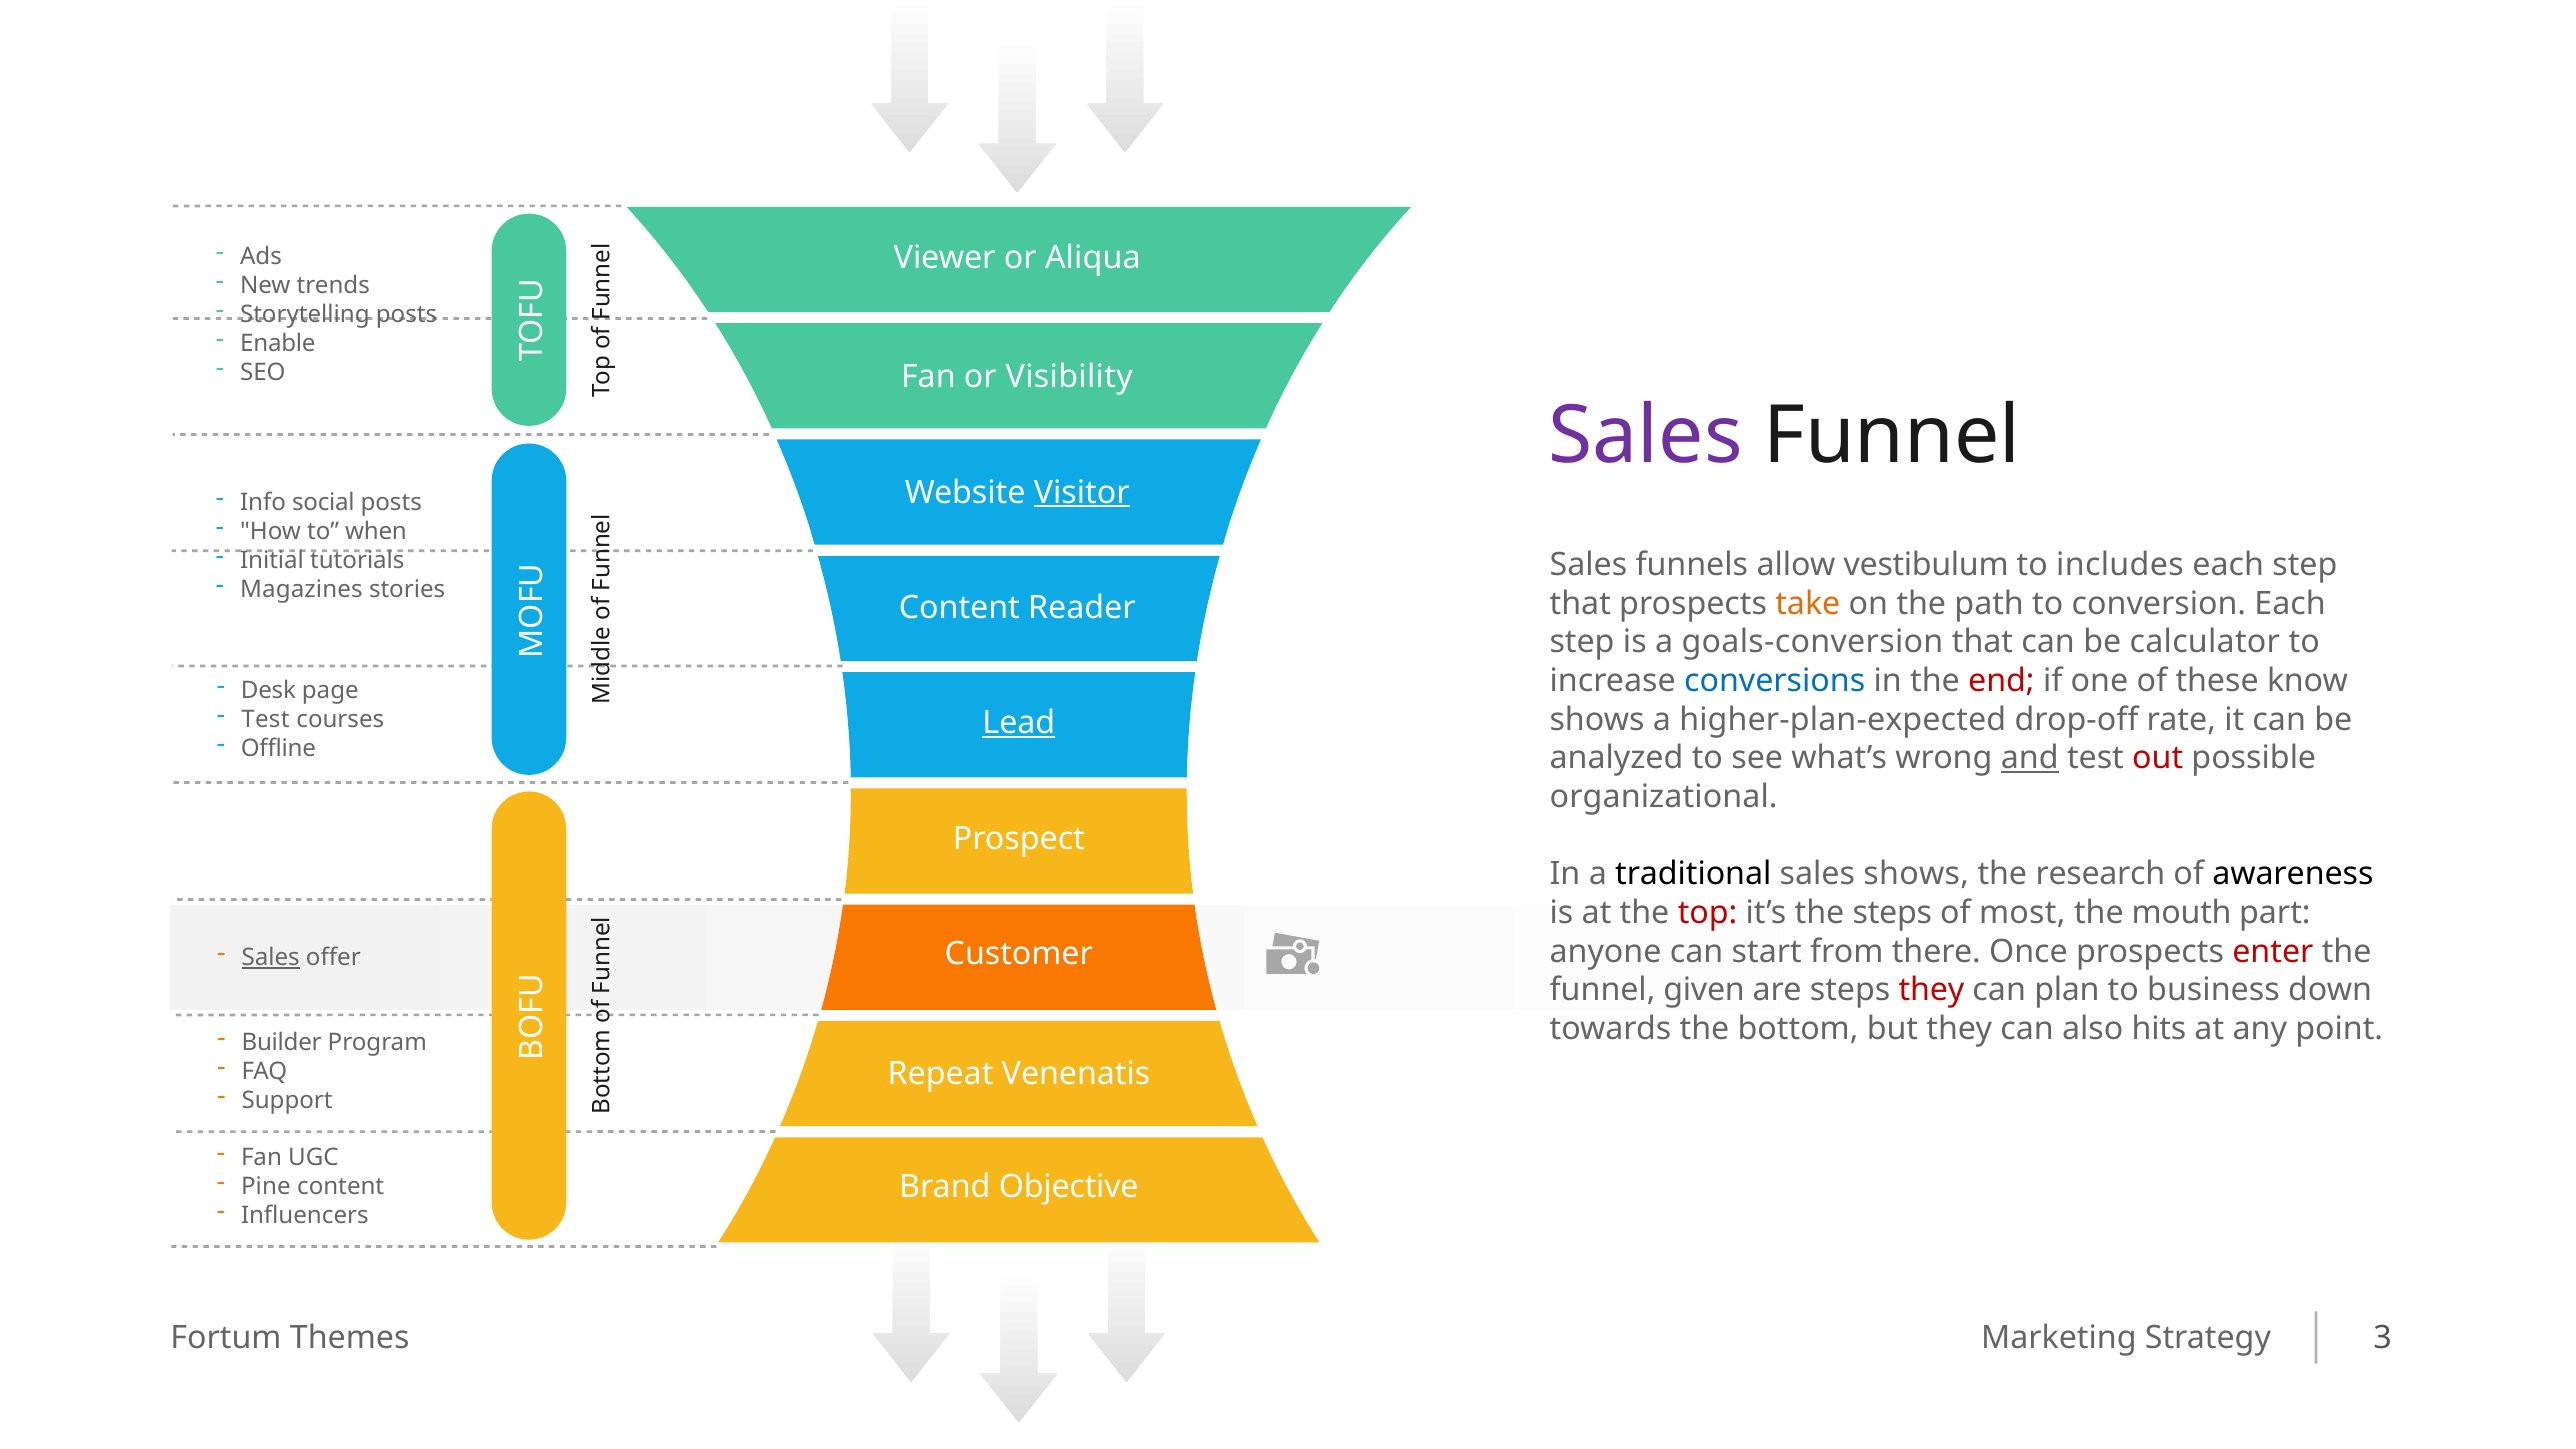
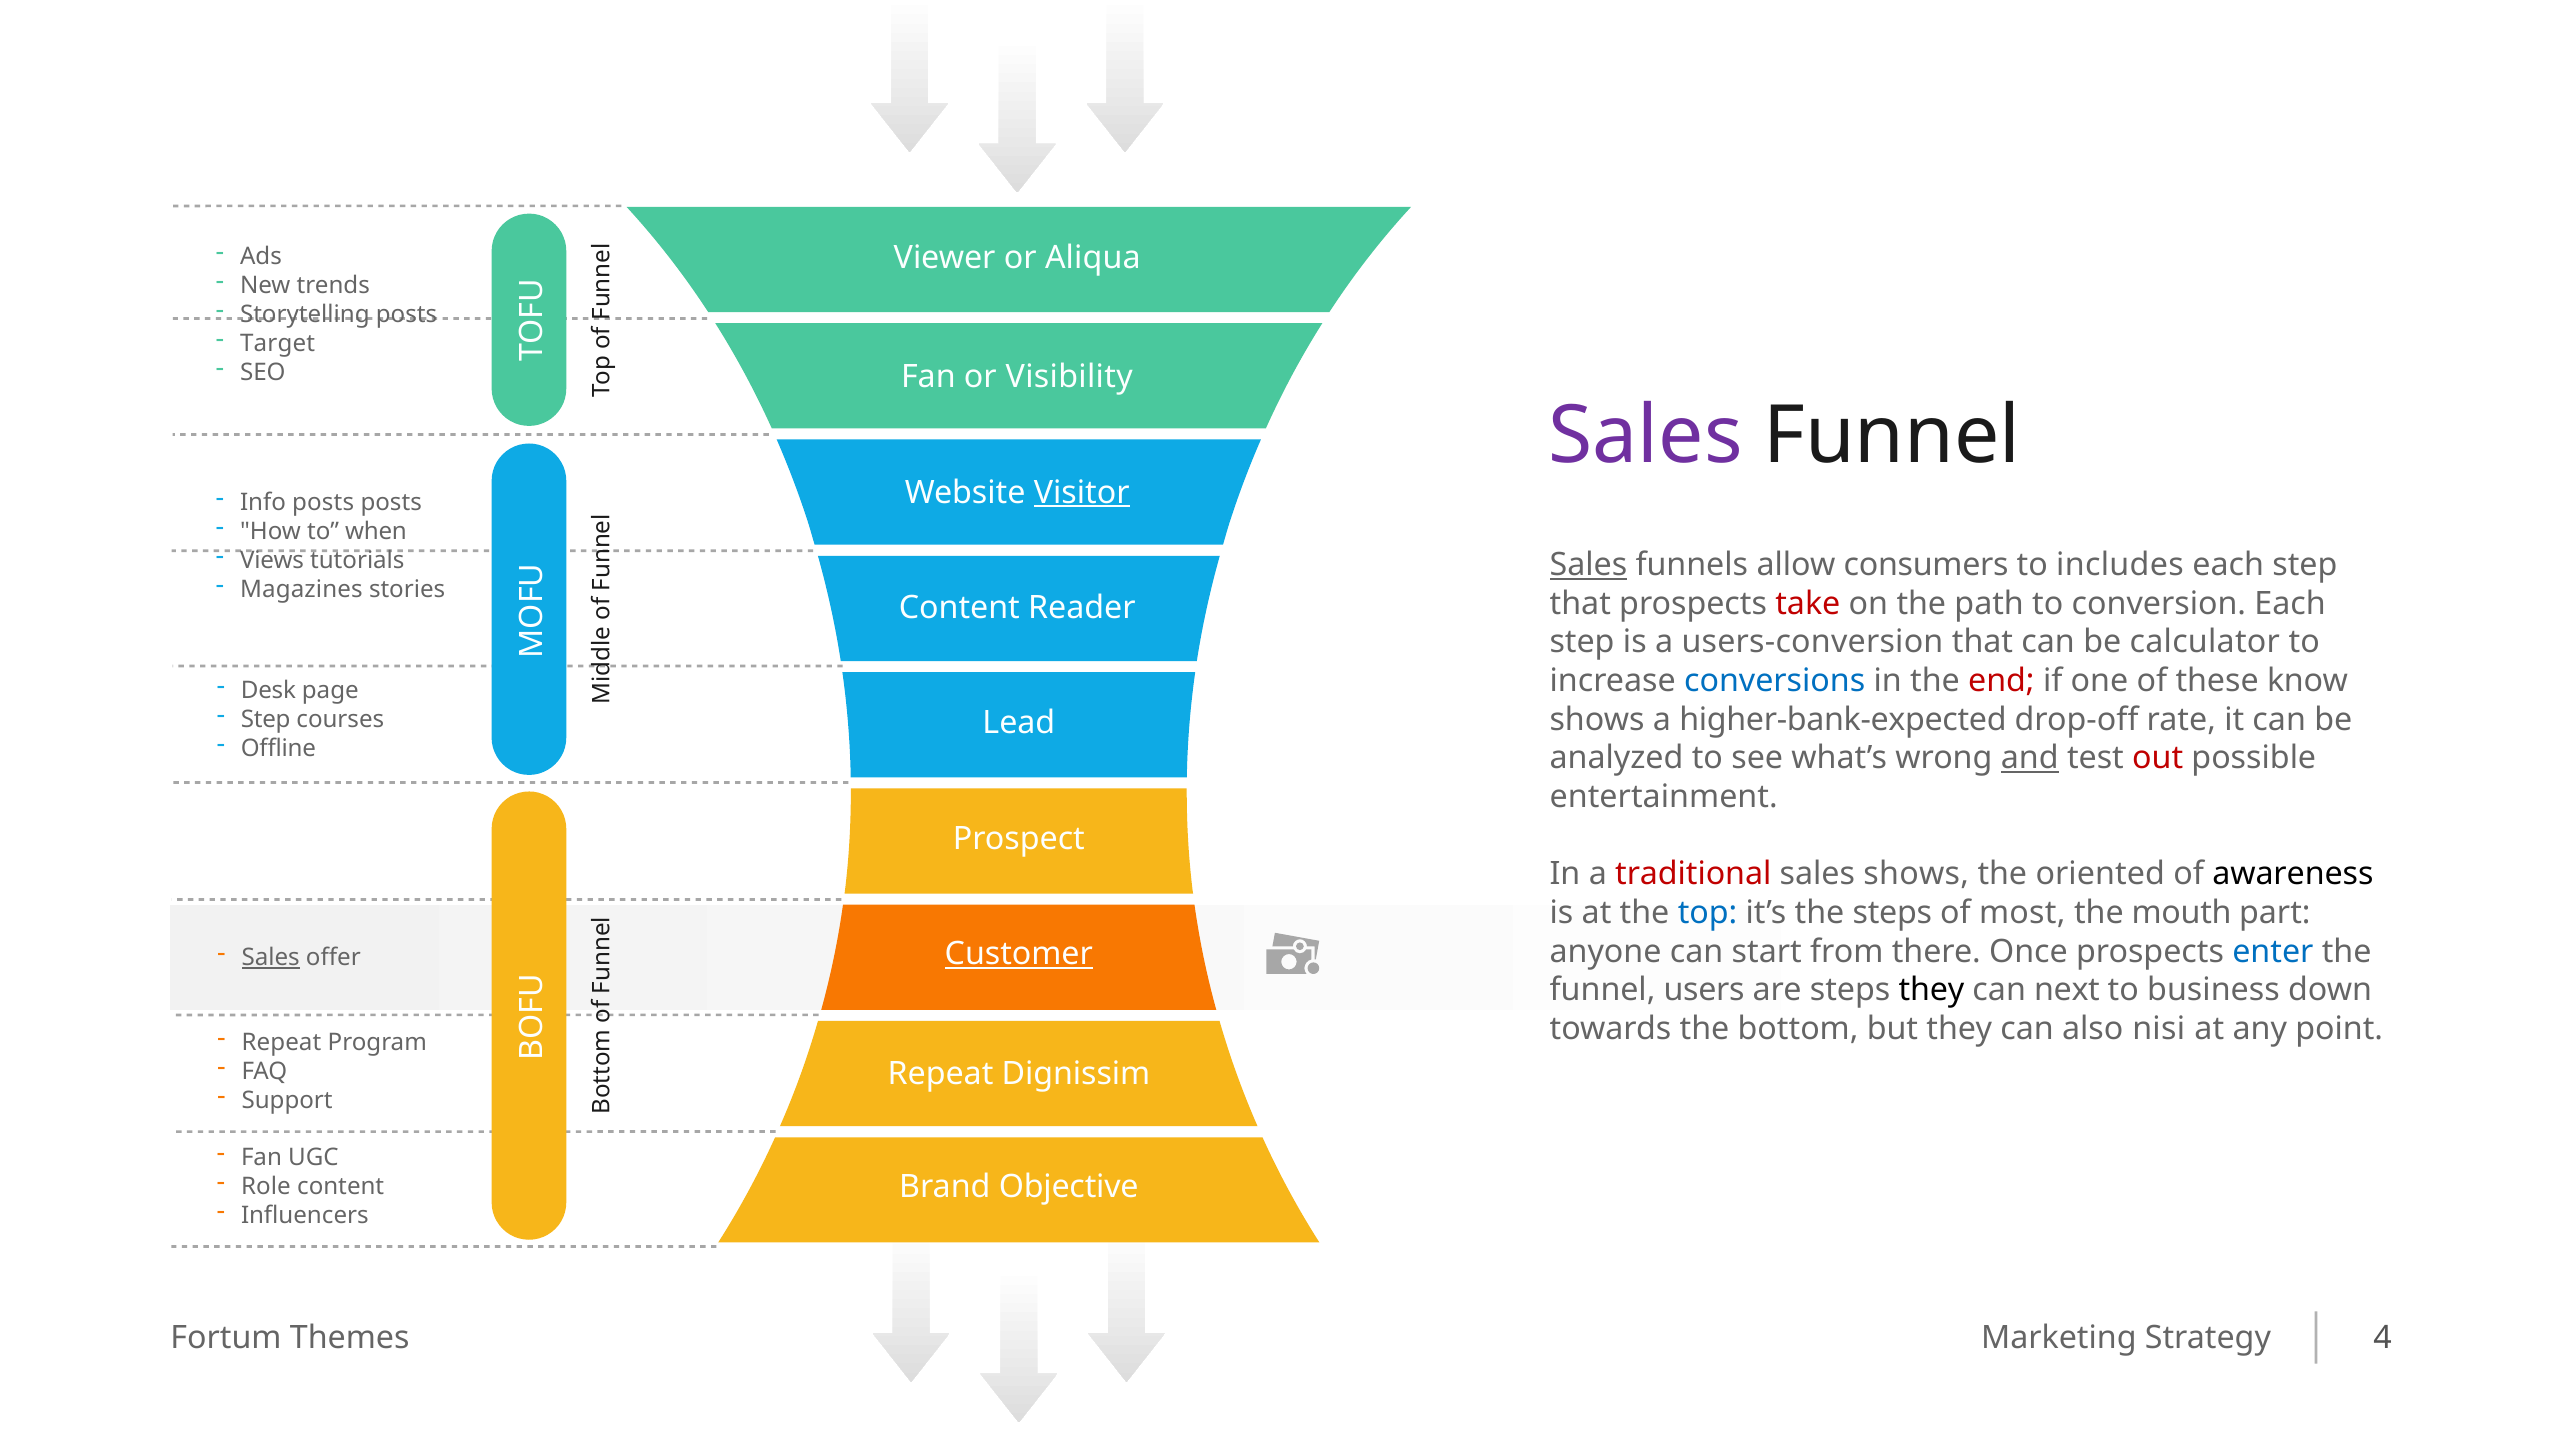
Enable: Enable -> Target (278, 343)
Info social: social -> posts (323, 502)
Initial: Initial -> Views (272, 560)
Sales underline: none -> present (1588, 565)
vestibulum: vestibulum -> consumers (1926, 565)
take colour: orange -> red (1808, 604)
goals-conversion: goals-conversion -> users-conversion (1812, 642)
Test: Test -> Step (266, 719)
higher-plan-expected: higher-plan-expected -> higher-bank-expected (1843, 720)
Lead underline: present -> none (1019, 723)
organizational: organizational -> entertainment (1664, 797)
traditional colour: black -> red (1693, 874)
research: research -> oriented (2100, 874)
top colour: red -> blue (1708, 913)
enter colour: red -> blue (2273, 951)
Customer underline: none -> present (1019, 954)
given: given -> users (1704, 990)
they colour: red -> black (1931, 990)
plan: plan -> next (2067, 990)
hits: hits -> nisi (2159, 1029)
Builder: Builder -> Repeat (281, 1042)
Venenatis: Venenatis -> Dignissim (1076, 1073)
Pine: Pine -> Role (266, 1186)
3: 3 -> 4 (2383, 1338)
